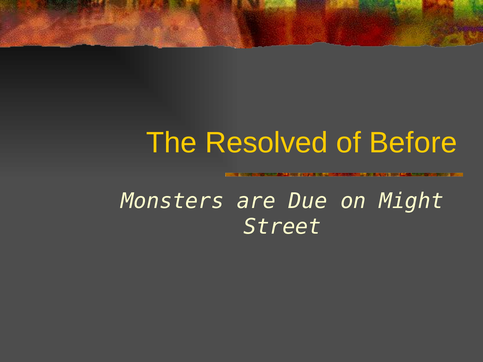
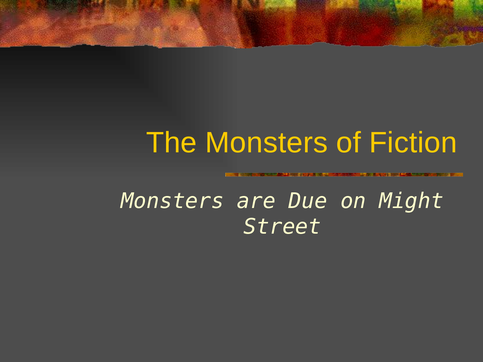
The Resolved: Resolved -> Monsters (266, 143)
Before: Before -> Fiction (413, 143)
